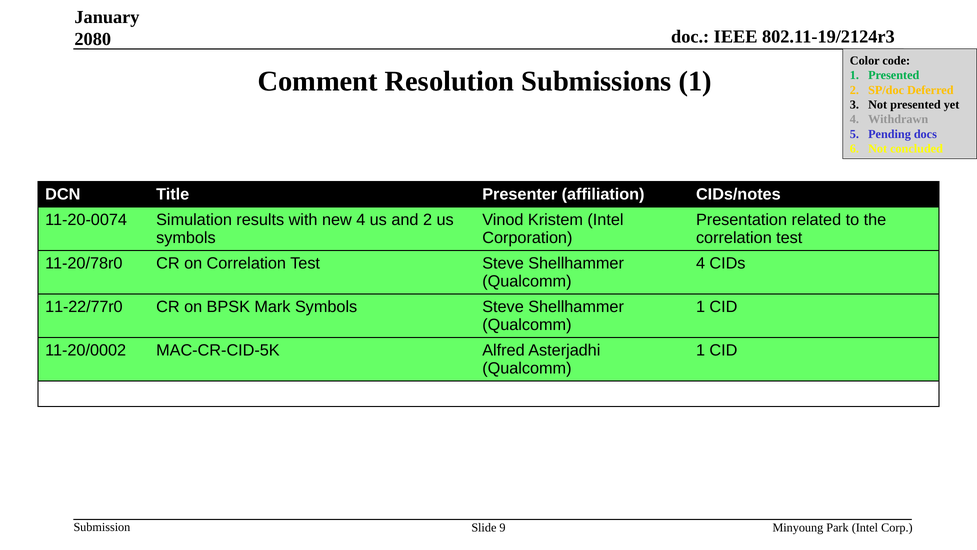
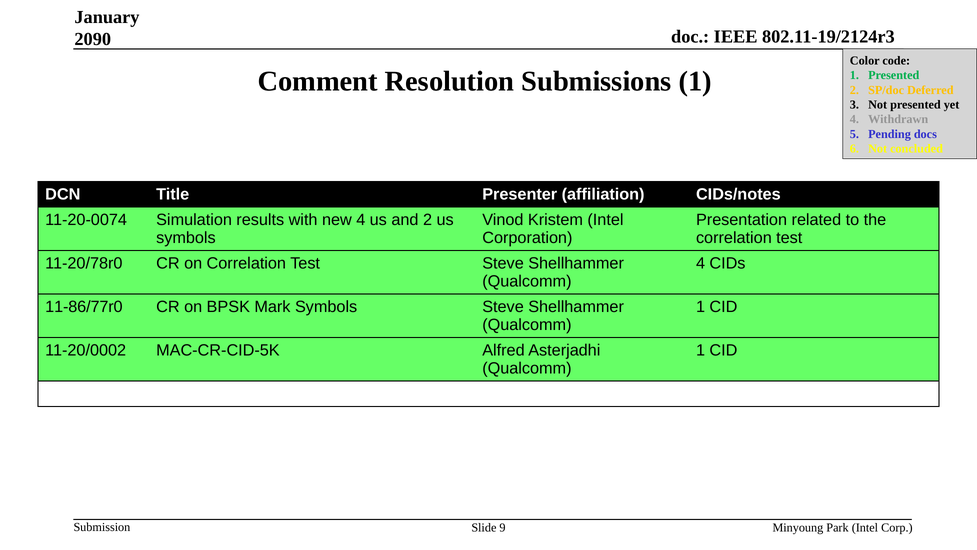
2080: 2080 -> 2090 (93, 39)
11-22/77r0: 11-22/77r0 -> 11-86/77r0 (84, 307)
